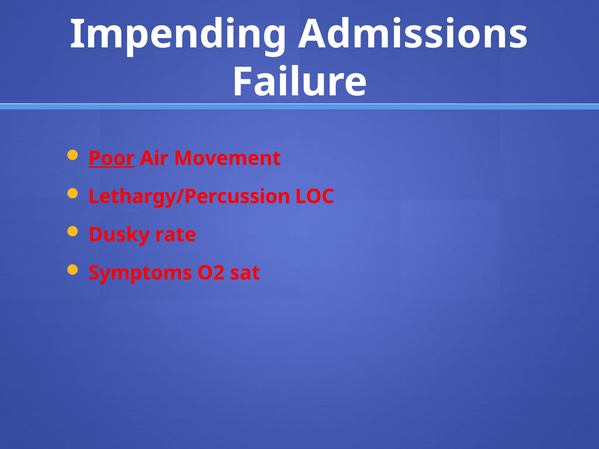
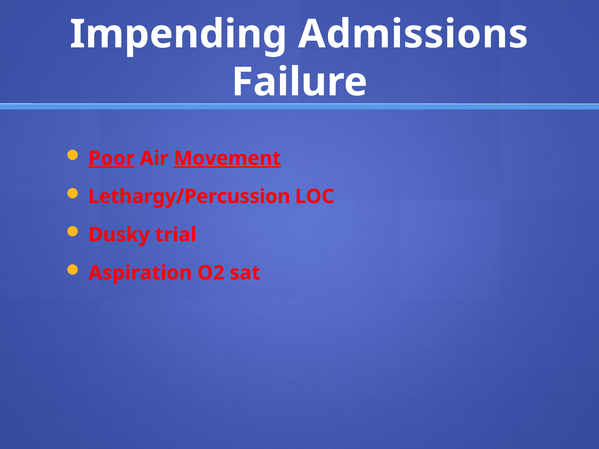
Movement underline: none -> present (227, 158)
rate: rate -> trial (176, 235)
Symptoms: Symptoms -> Aspiration (140, 273)
